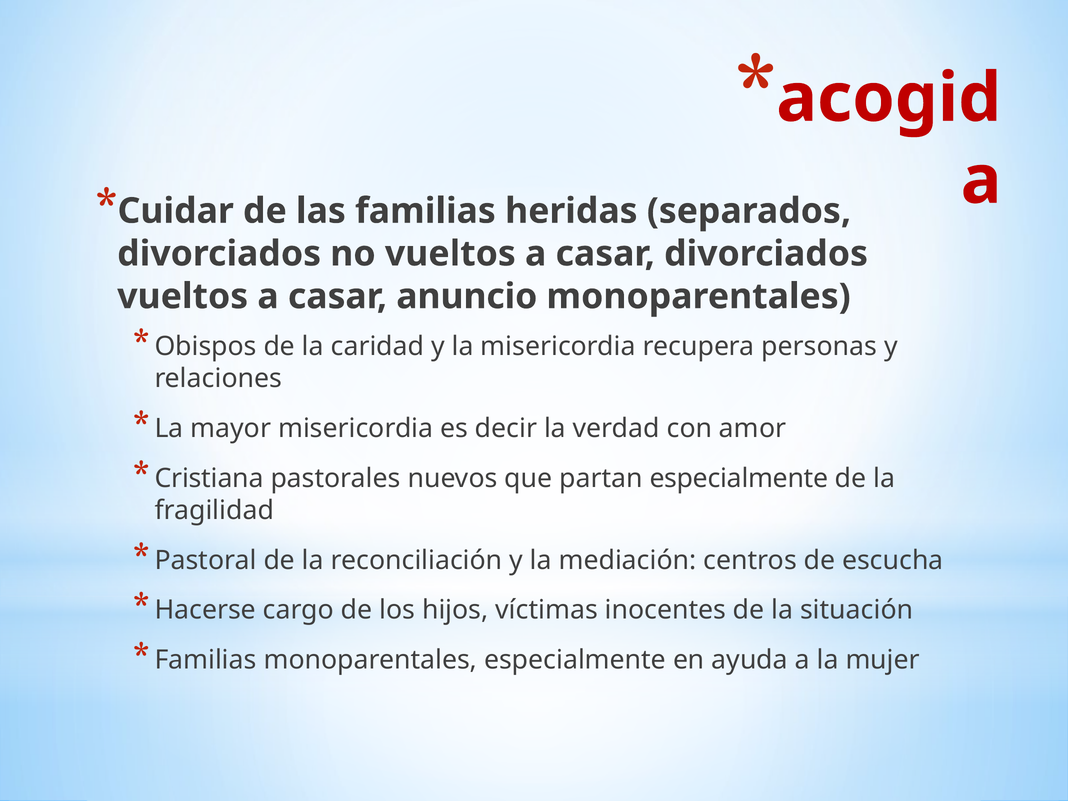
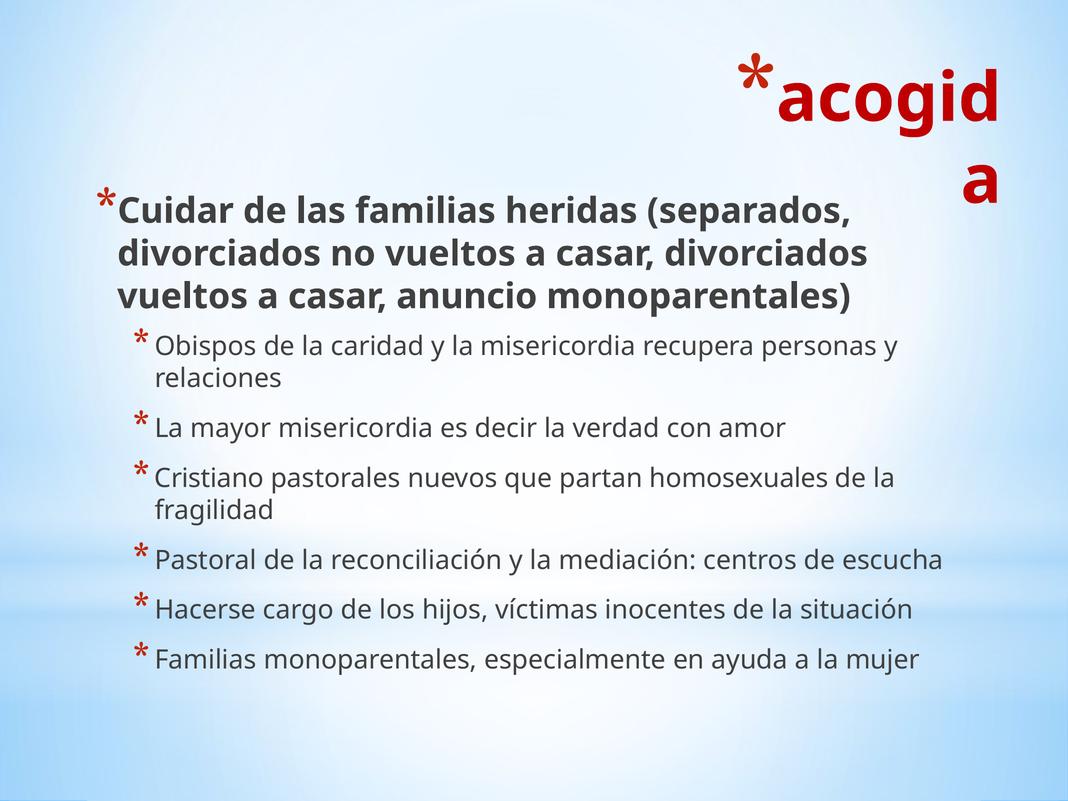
Cristiana: Cristiana -> Cristiano (209, 478)
partan especialmente: especialmente -> homosexuales (739, 478)
